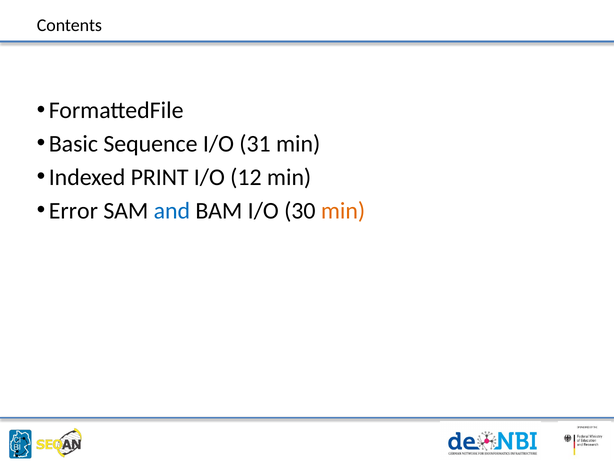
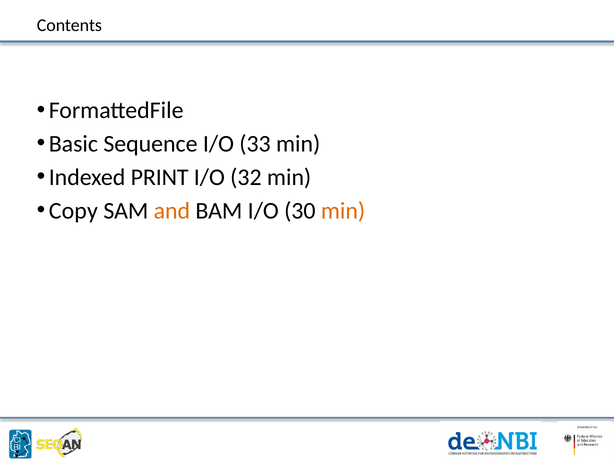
31: 31 -> 33 (255, 144)
12: 12 -> 32 (246, 177)
Error: Error -> Copy (73, 211)
and colour: blue -> orange (172, 211)
